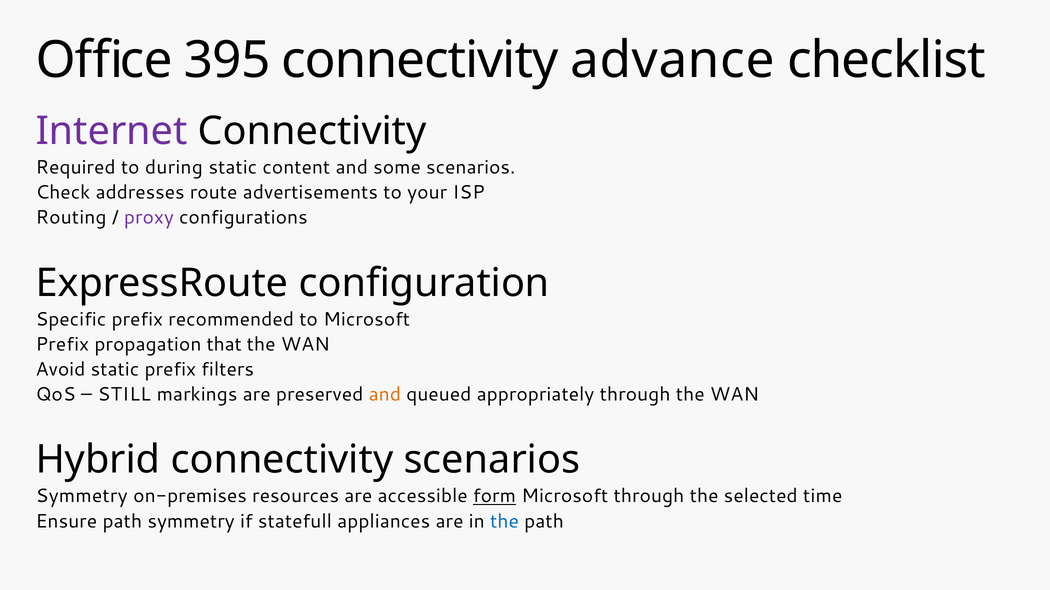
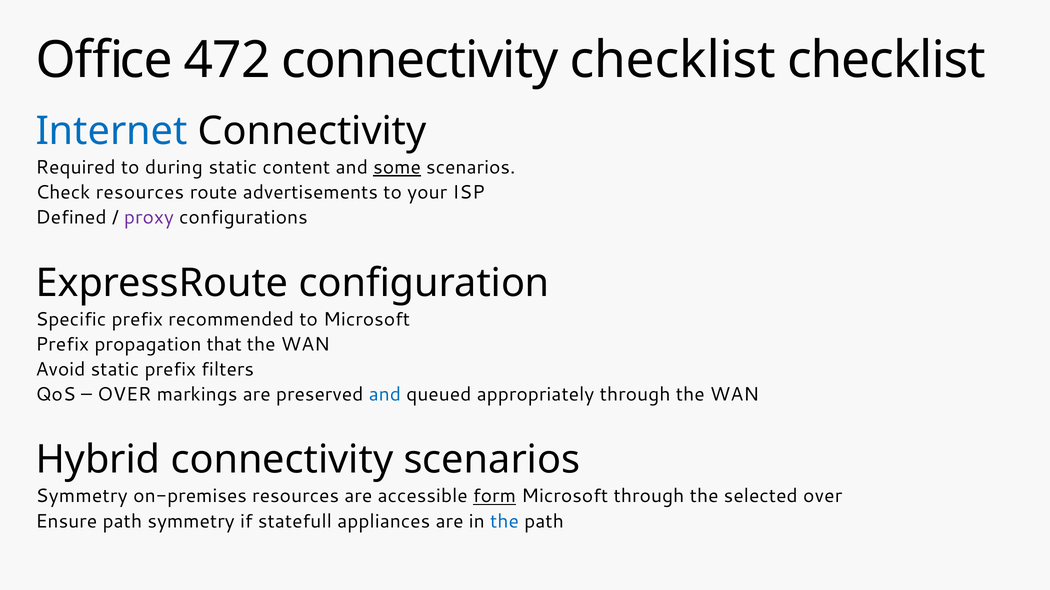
395: 395 -> 472 (227, 60)
connectivity advance: advance -> checklist (673, 60)
Internet colour: purple -> blue (112, 131)
some underline: none -> present (397, 168)
Check addresses: addresses -> resources (140, 193)
Routing: Routing -> Defined (71, 218)
STILL: STILL -> OVER (124, 395)
and colour: orange -> blue (385, 395)
selected time: time -> over (823, 497)
